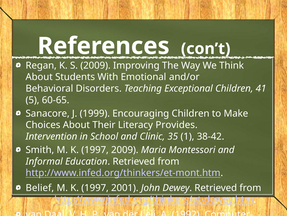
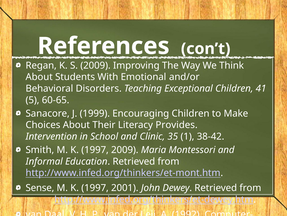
Belief: Belief -> Sense (40, 187)
